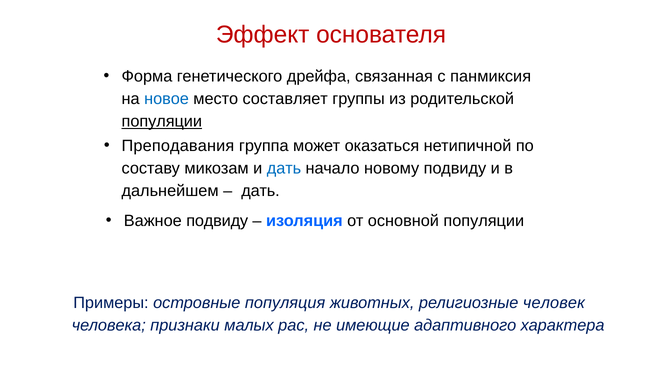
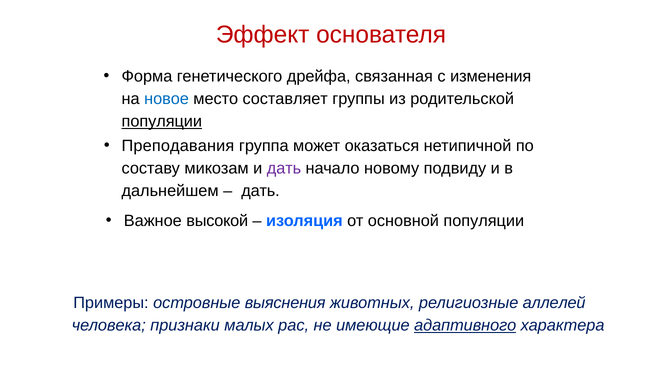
панмиксия: панмиксия -> изменения (491, 76)
дать colour: blue -> purple (284, 168)
Важное подвиду: подвиду -> высокой (217, 221)
популяция: популяция -> выяснения (285, 303)
человек: человек -> аллелей (554, 303)
адаптивного underline: none -> present (465, 325)
